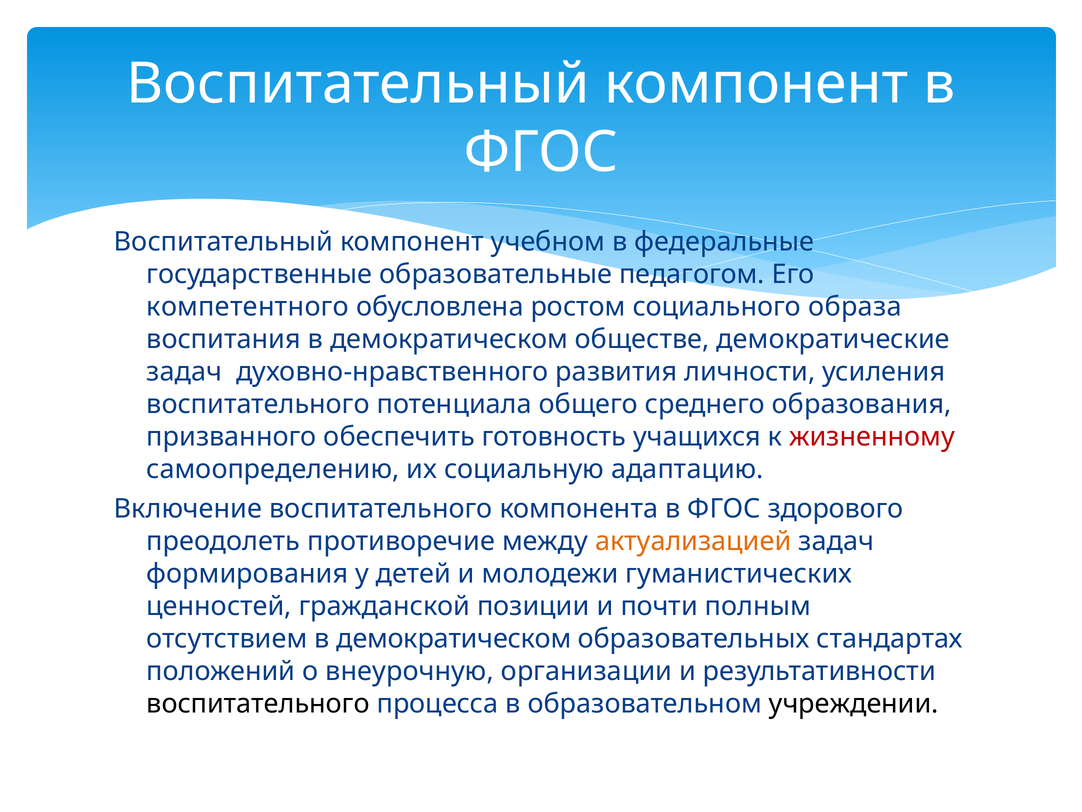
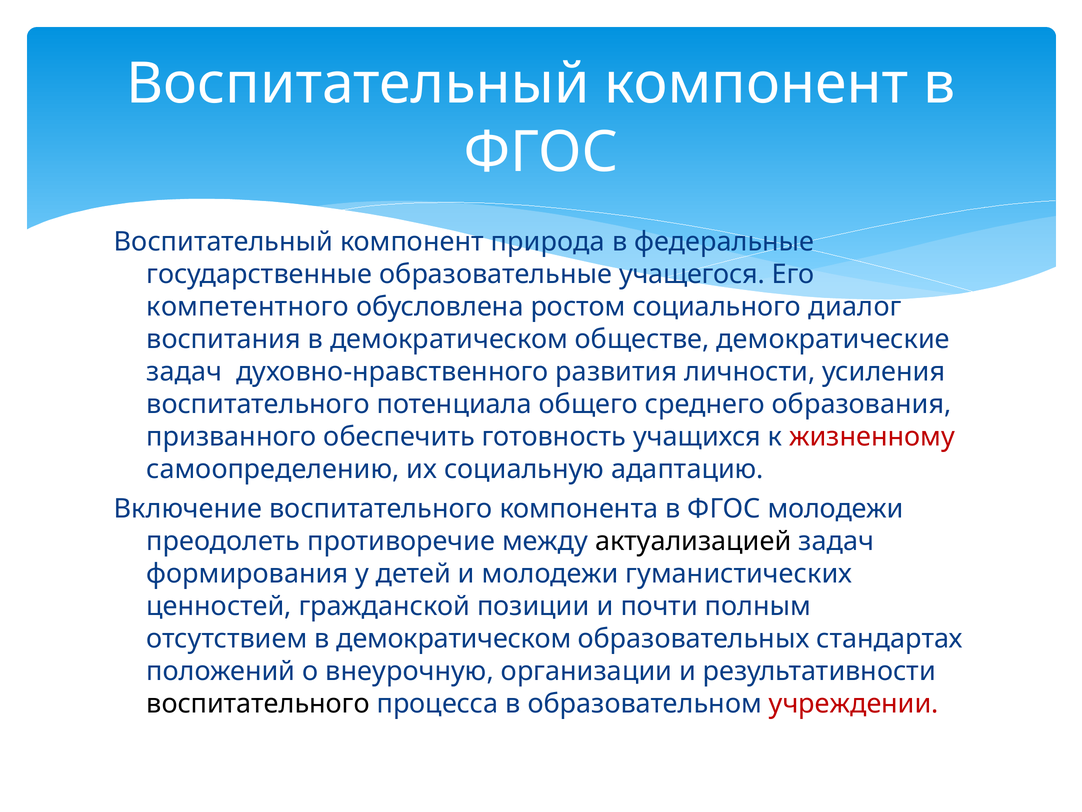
учебном: учебном -> природа (548, 242)
педагогом: педагогом -> учащегося (692, 274)
образа: образа -> диалог (855, 307)
ФГОС здорового: здорового -> молодежи (836, 509)
актуализацией colour: orange -> black (693, 541)
учреждении colour: black -> red (854, 703)
